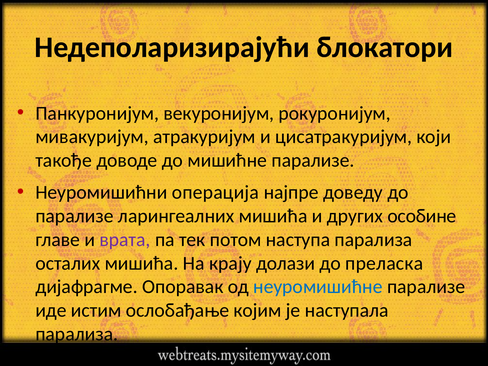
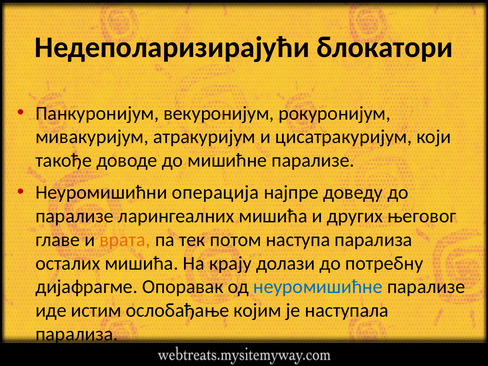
особине: особине -> његовог (422, 216)
врата colour: purple -> orange (125, 240)
преласка: преласка -> потребну (384, 263)
